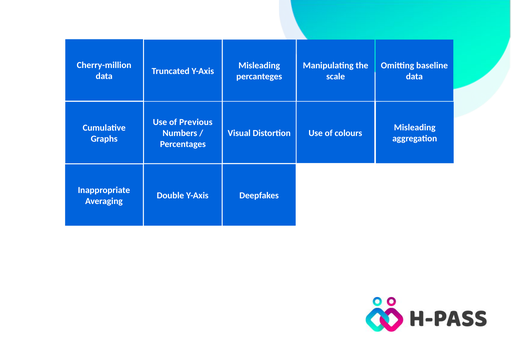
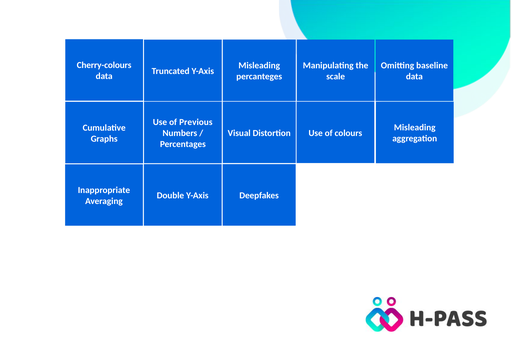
Cherry-million: Cherry-million -> Cherry-colours (104, 65)
